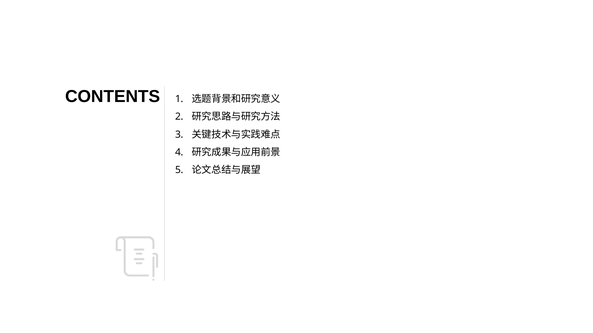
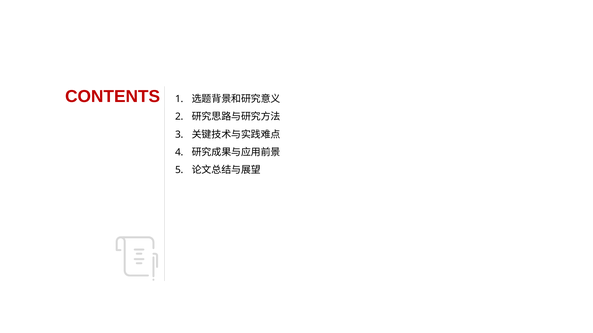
CONTENTS colour: black -> red (113, 96)
